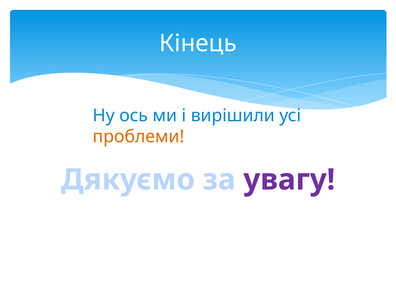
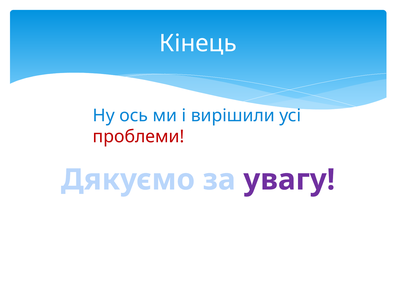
проблеми colour: orange -> red (138, 137)
